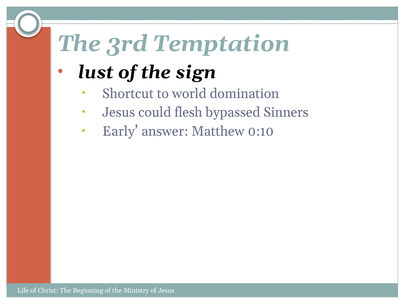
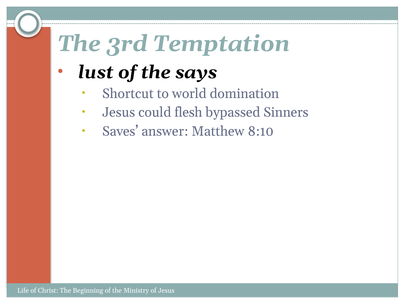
sign: sign -> says (196, 72)
Early: Early -> Saves (120, 131)
0:10: 0:10 -> 8:10 (261, 131)
